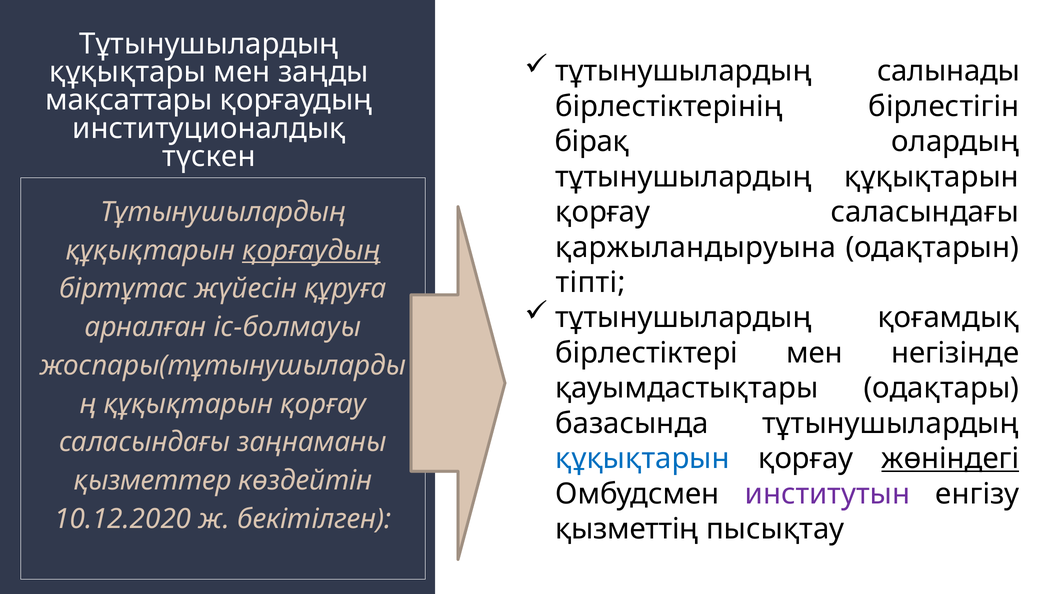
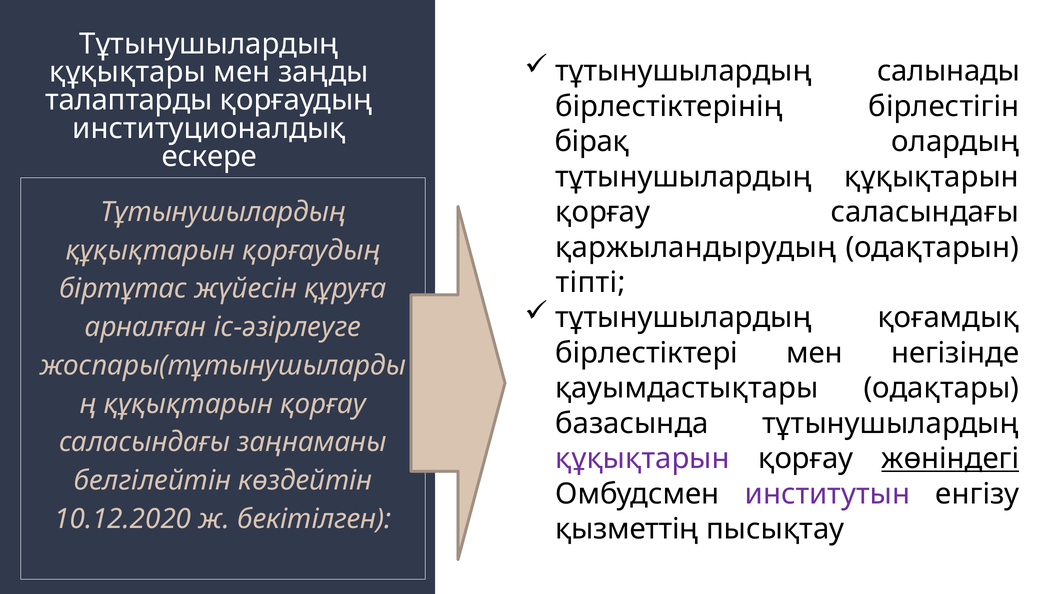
мақсаттары: мақсаттары -> талаптарды (129, 100)
түскен: түскен -> ескере (209, 157)
қаржыландыруына: қаржыландыруына -> қаржыландырудың (696, 248)
қорғаудың underline: present -> none (311, 251)
іс-болмауы: іс-болмауы -> іс-әзірлеуге (287, 327)
құқықтарын colour: blue -> purple (642, 459)
қызметтер: қызметтер -> белгілейтін (152, 481)
